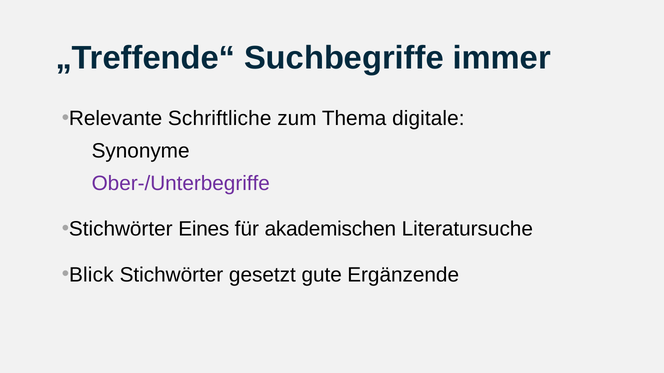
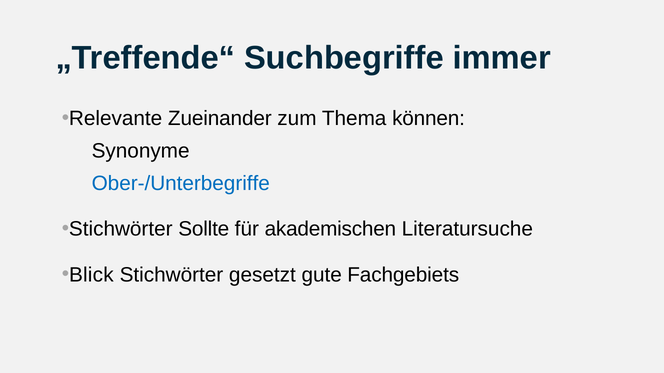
Schriftliche: Schriftliche -> Zueinander (220, 118)
digitale: digitale -> können (429, 118)
Ober-/Unterbegriffe colour: purple -> blue (181, 184)
Eines: Eines -> Sollte (204, 229)
Ergänzende: Ergänzende -> Fachgebiets (403, 275)
